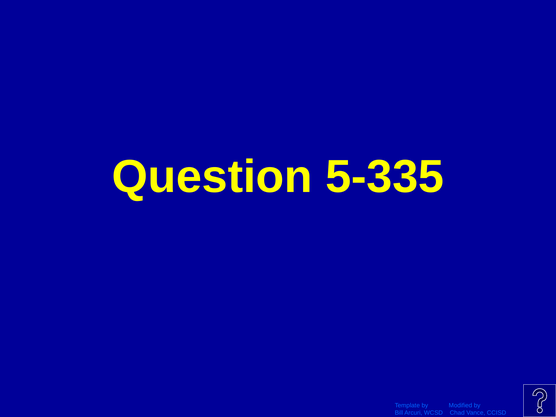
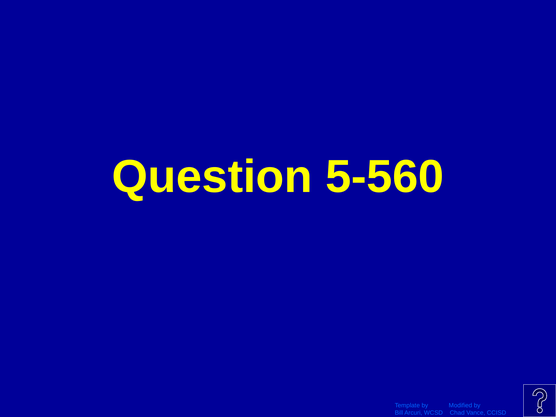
5-335: 5-335 -> 5-560 (385, 177)
